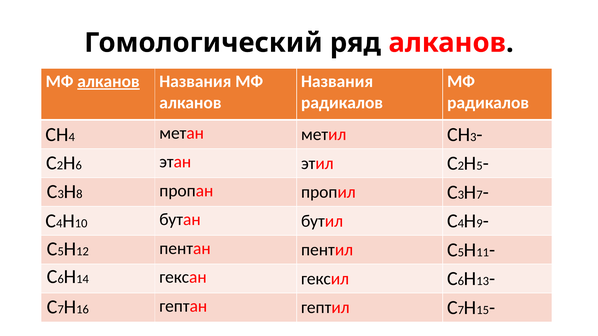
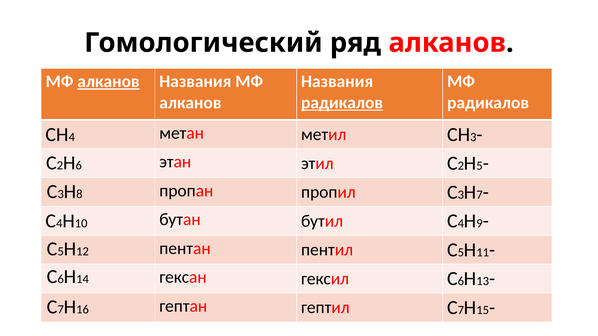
радикалов underline: none -> present (342, 103)
